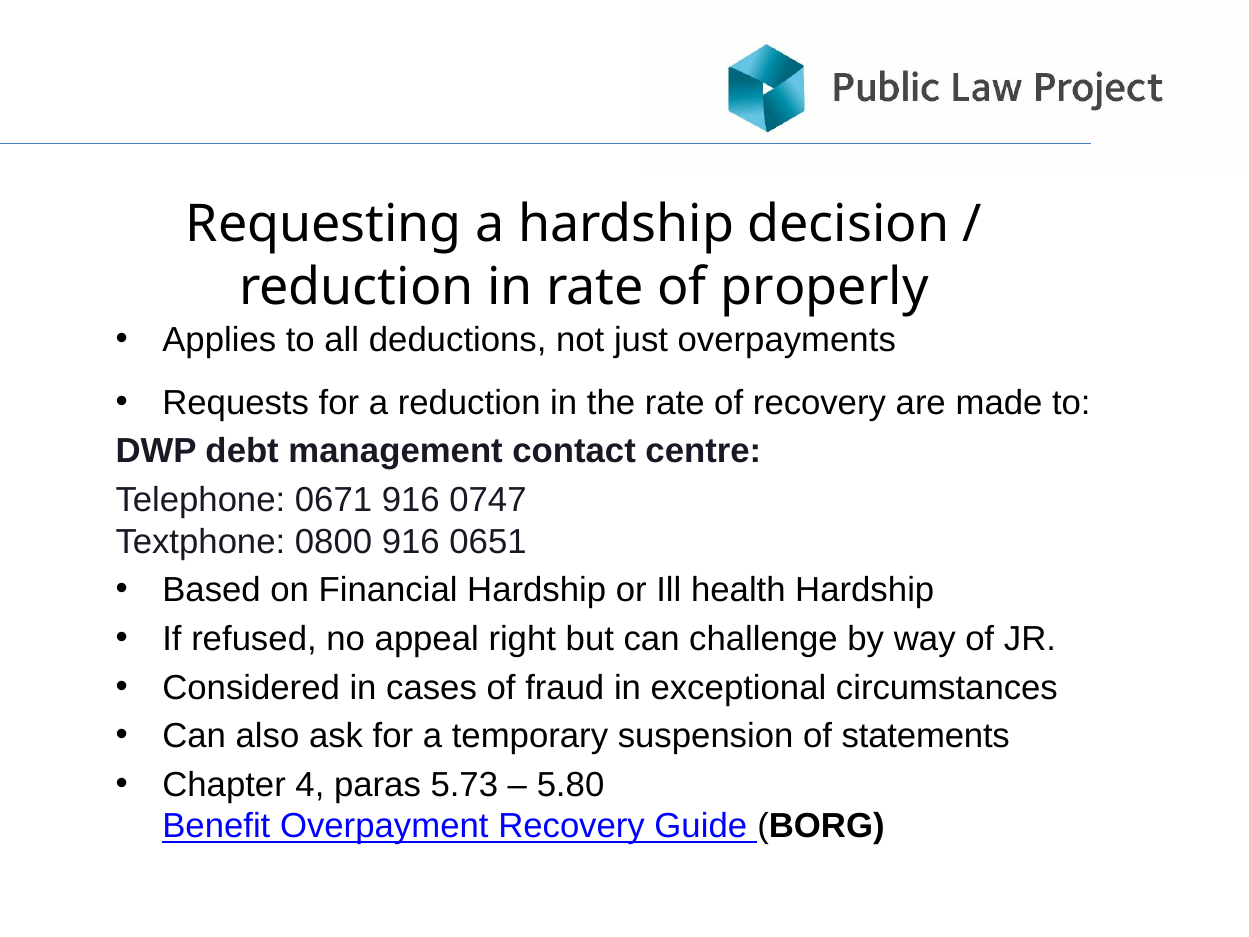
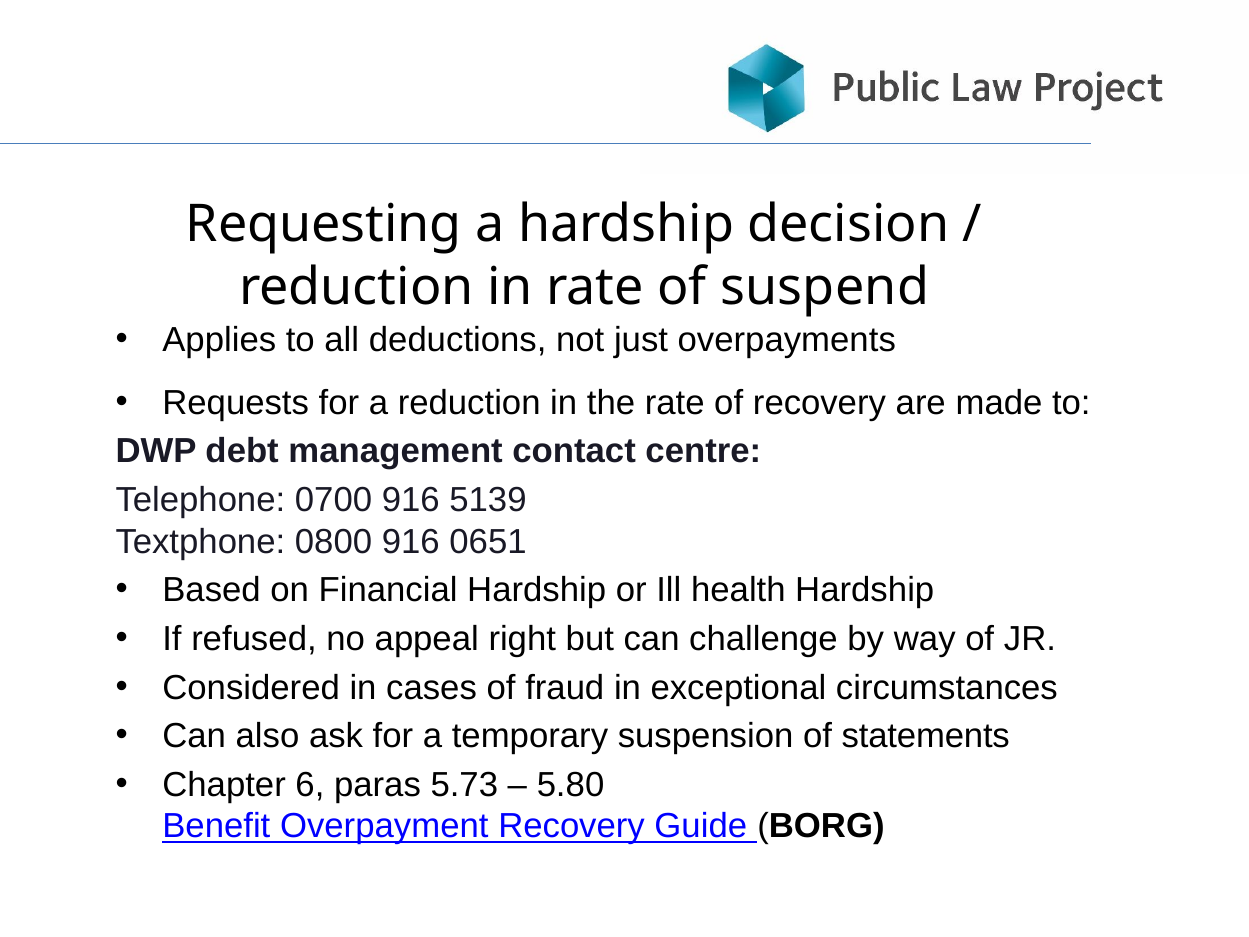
properly: properly -> suspend (825, 287)
0671: 0671 -> 0700 (334, 500)
0747: 0747 -> 5139 (488, 500)
4: 4 -> 6 (310, 785)
